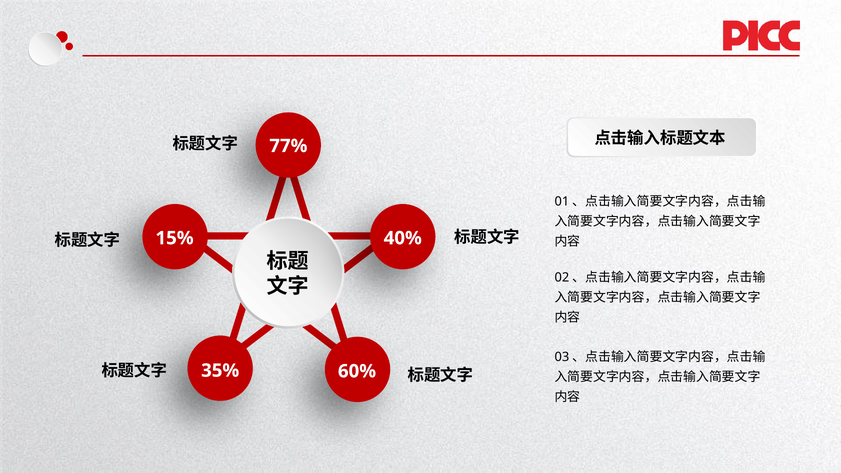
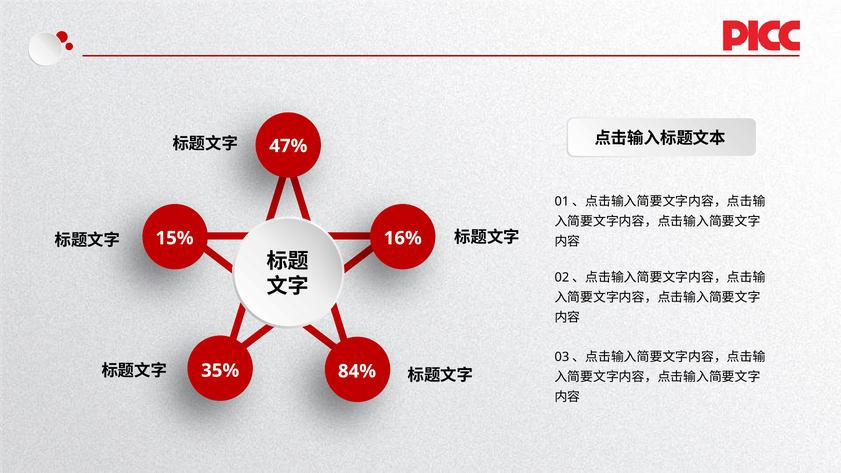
77%: 77% -> 47% (288, 146)
40%: 40% -> 16% (403, 238)
60%: 60% -> 84% (357, 371)
